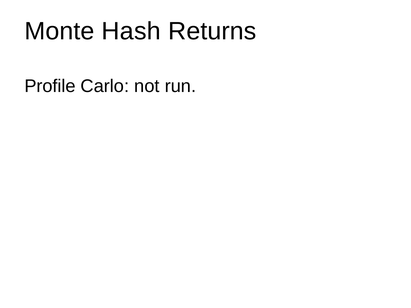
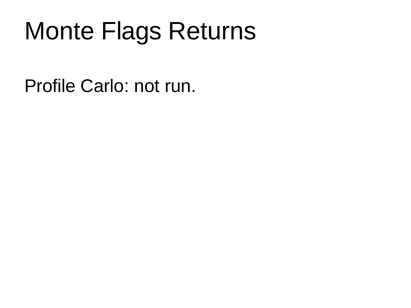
Hash: Hash -> Flags (131, 31)
